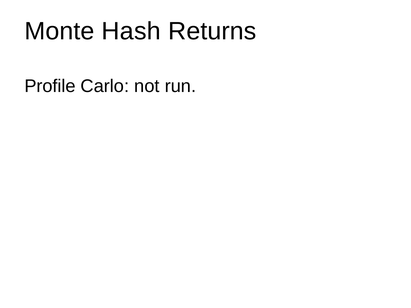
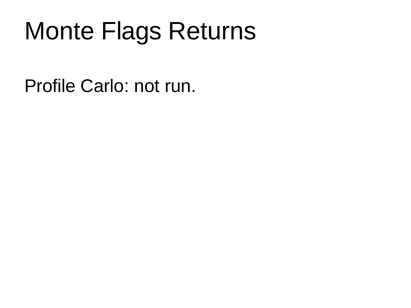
Hash: Hash -> Flags (131, 31)
